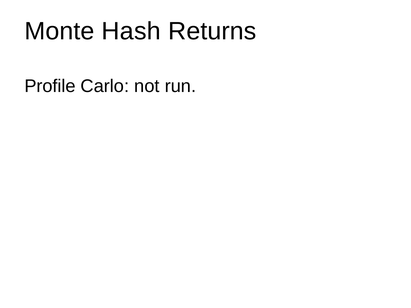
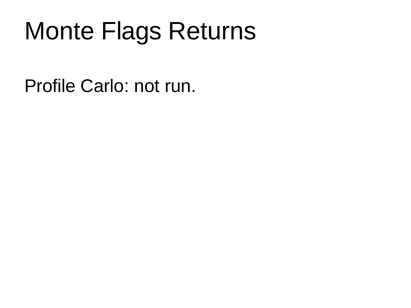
Hash: Hash -> Flags (131, 31)
